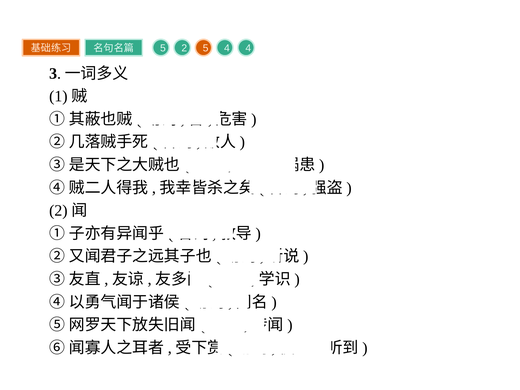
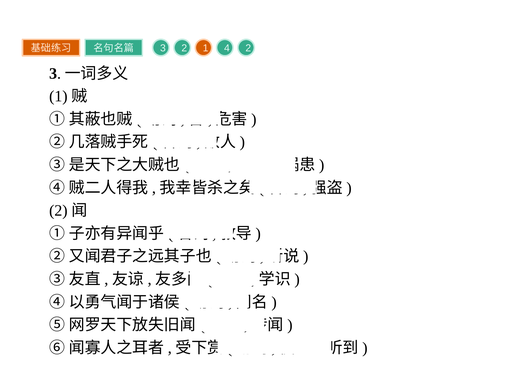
5: 5 -> 3 (163, 48)
2 5: 5 -> 1 (206, 48)
4 4: 4 -> 2 (248, 48)
